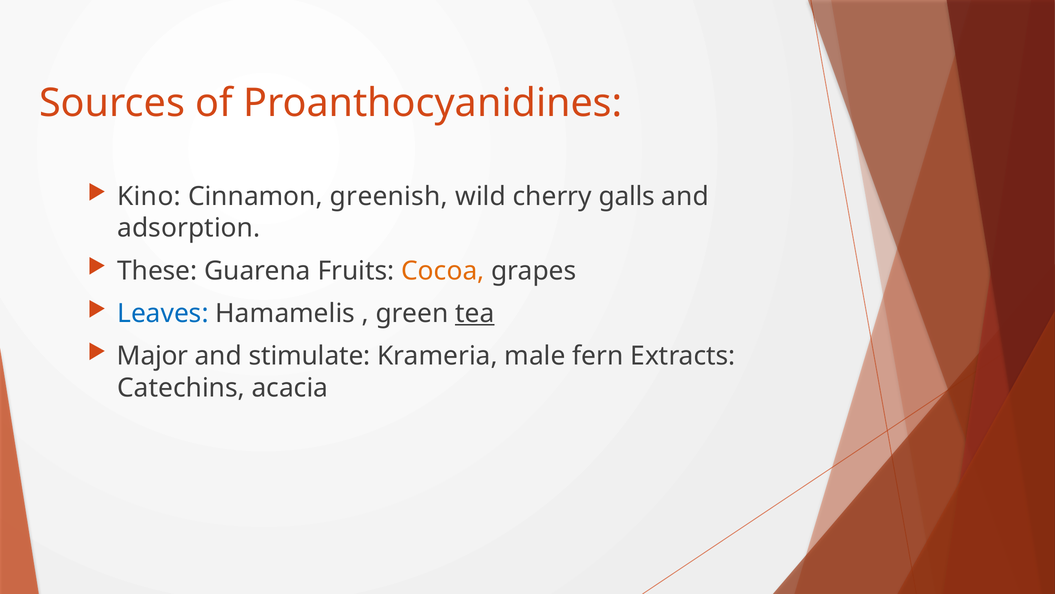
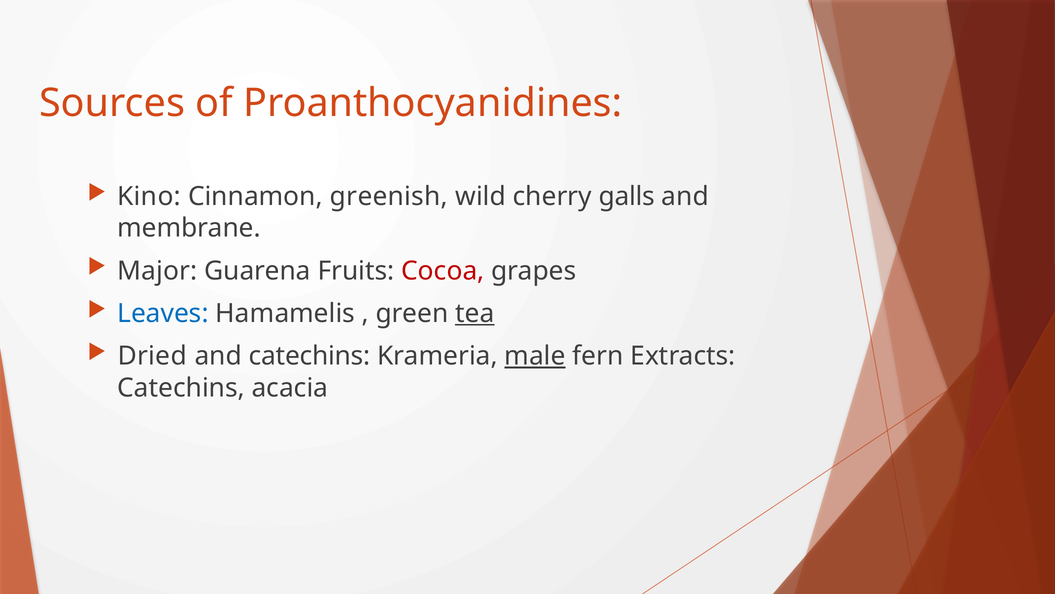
adsorption: adsorption -> membrane (189, 228)
These: These -> Major (157, 271)
Cocoa colour: orange -> red (443, 271)
Major: Major -> Dried (152, 356)
and stimulate: stimulate -> catechins (310, 356)
male underline: none -> present (535, 356)
